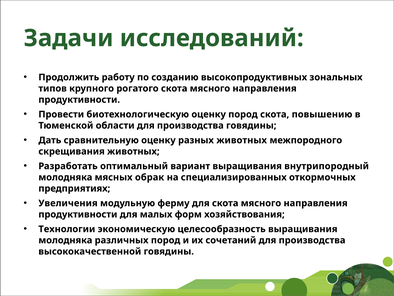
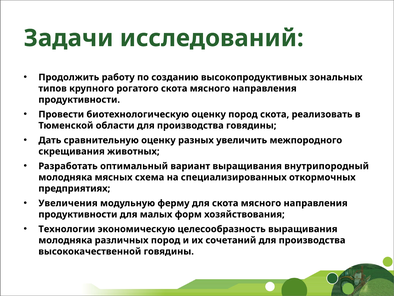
повышению: повышению -> реализовать (322, 114)
разных животных: животных -> увеличить (242, 140)
обрак: обрак -> схема (150, 177)
